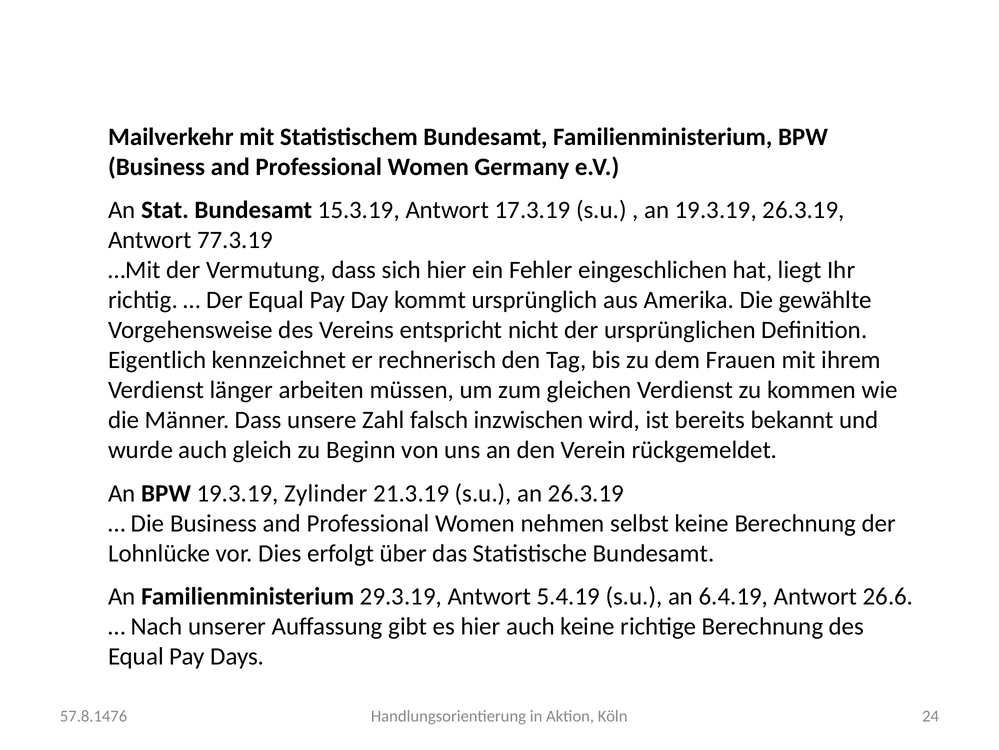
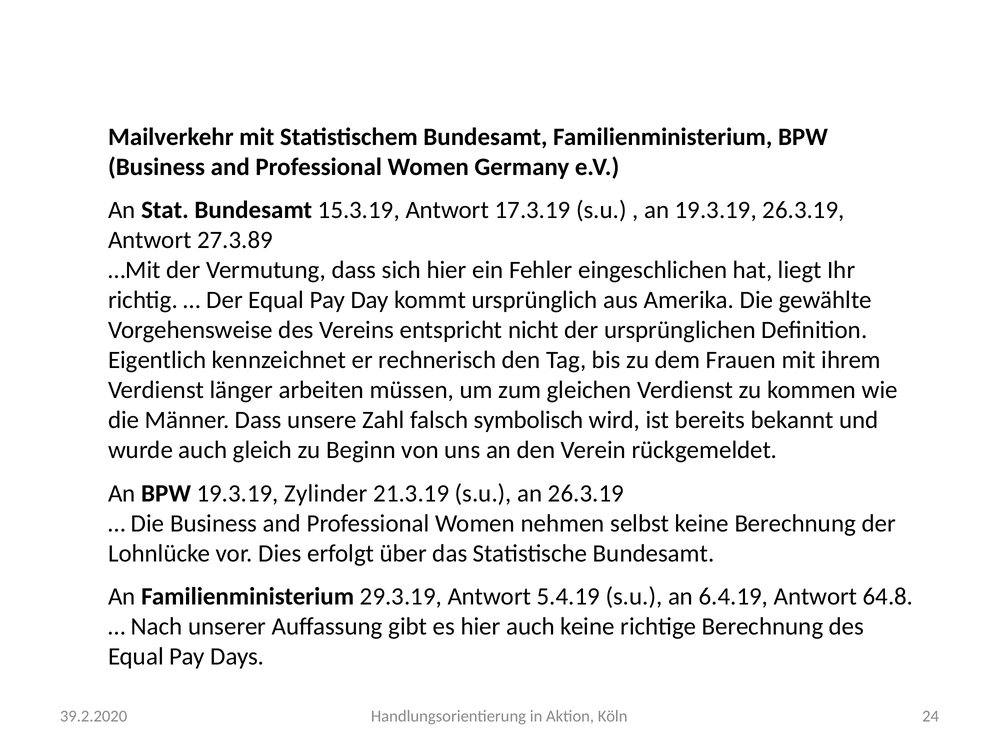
77.3.19: 77.3.19 -> 27.3.89 (235, 240)
inzwischen: inzwischen -> symbolisch (529, 420)
26.6: 26.6 -> 64.8 (888, 596)
57.8.1476: 57.8.1476 -> 39.2.2020 (94, 716)
